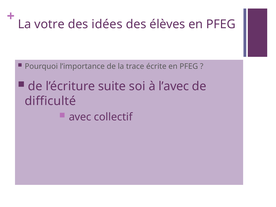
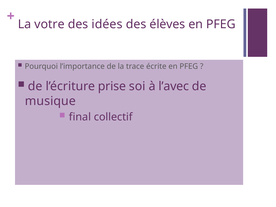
suite: suite -> prise (112, 86)
difficulté: difficulté -> musique (50, 101)
avec: avec -> final (80, 117)
